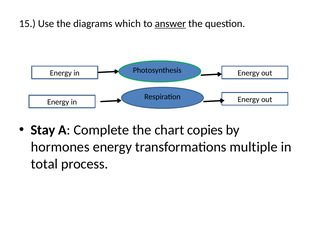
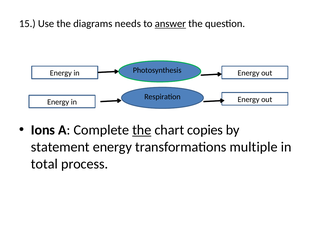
which: which -> needs (128, 24)
Stay: Stay -> Ions (43, 130)
the underline: none -> present (142, 130)
hormones: hormones -> statement (60, 147)
